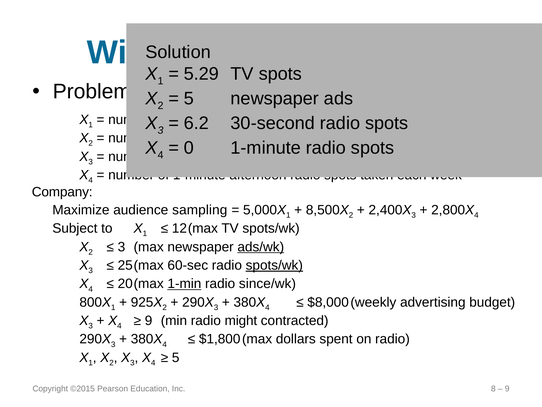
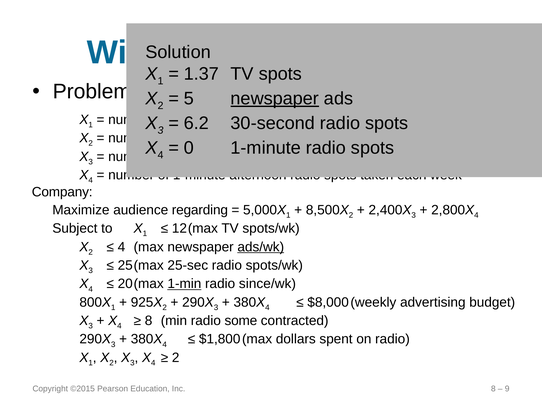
5.29: 5.29 -> 1.37 (201, 74)
newspaper underline: none -> present (275, 98)
sampling: sampling -> regarding (200, 210)
3: 3 -> 4 (121, 247)
60-sec: 60-sec -> 25-sec (188, 265)
spots/wk underline: present -> none (274, 265)
9: 9 -> 8 (149, 320)
might: might -> some (241, 320)
5: 5 -> 2 (176, 357)
